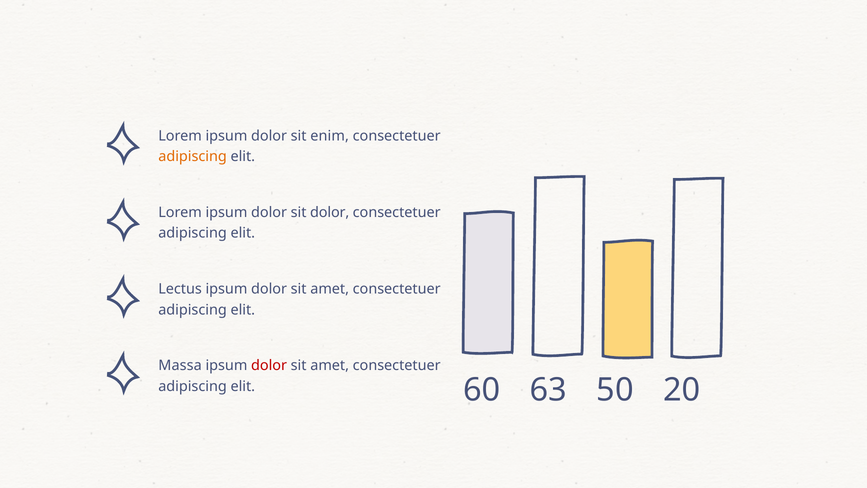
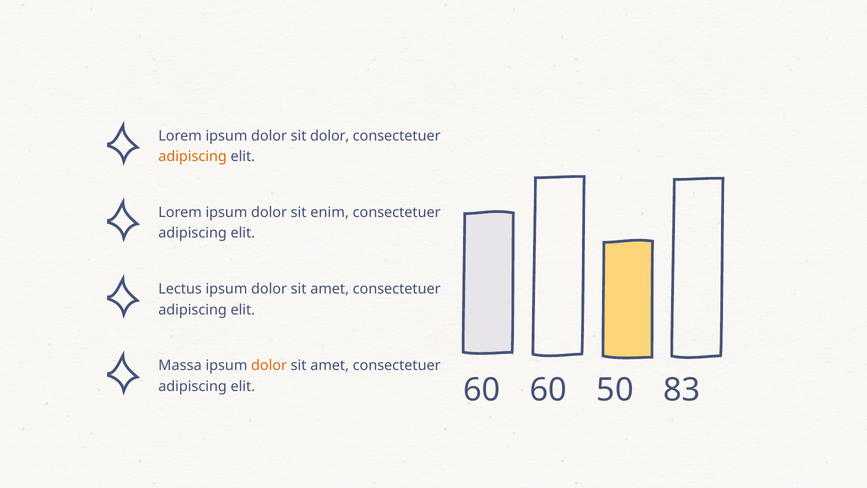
sit enim: enim -> dolor (330, 136)
sit dolor: dolor -> enim (330, 212)
dolor colour: red -> orange (269, 365)
60 63: 63 -> 60 (548, 390)
20: 20 -> 83 (682, 390)
